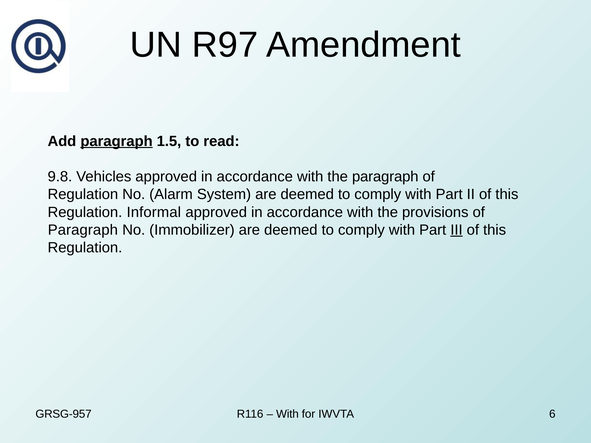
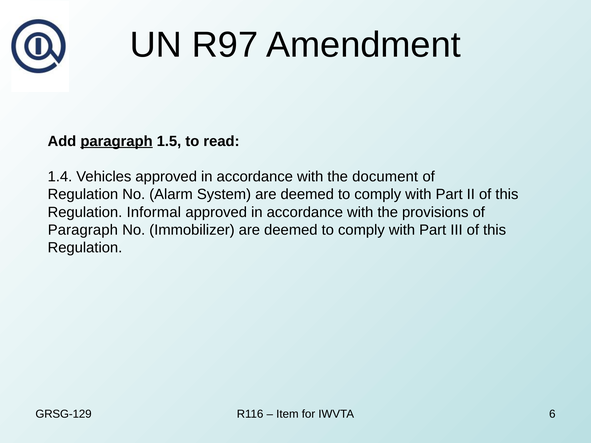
9.8: 9.8 -> 1.4 (60, 177)
the paragraph: paragraph -> document (385, 177)
III underline: present -> none (457, 230)
GRSG-957: GRSG-957 -> GRSG-129 (64, 414)
With: With -> Item (287, 414)
